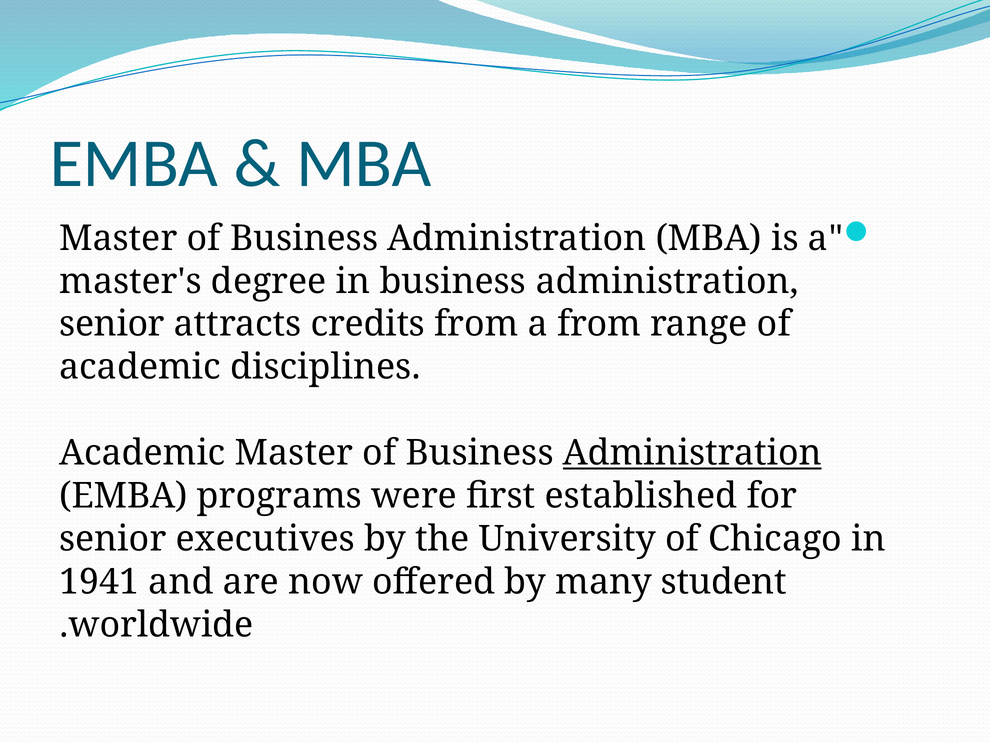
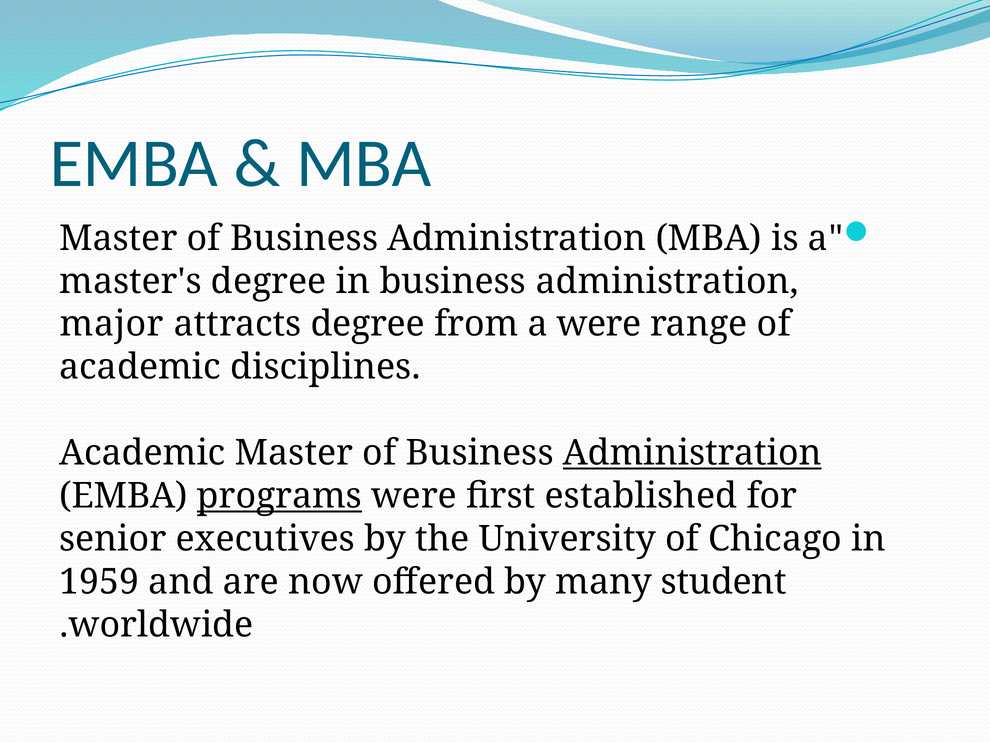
senior: senior -> major (112, 324)
attracts credits: credits -> degree (368, 324)
a from: from -> were (599, 324)
programs underline: none -> present (279, 496)
1941: 1941 -> 1959 (99, 582)
